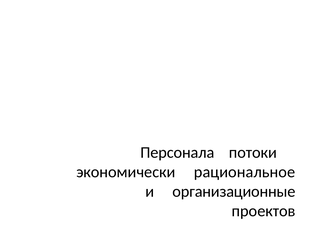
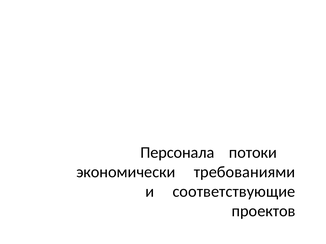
рациональное: рациональное -> требованиями (245, 172)
организационные: организационные -> соответствующие (234, 192)
